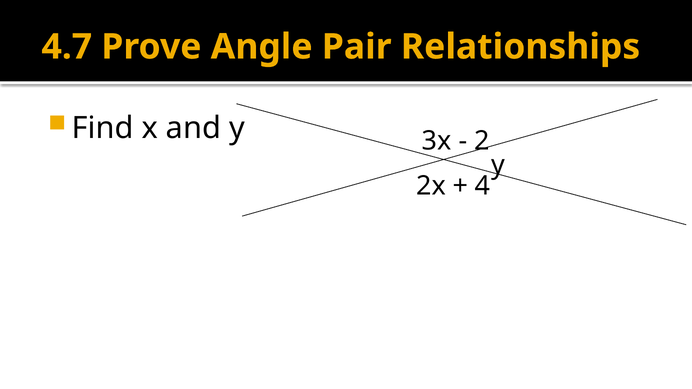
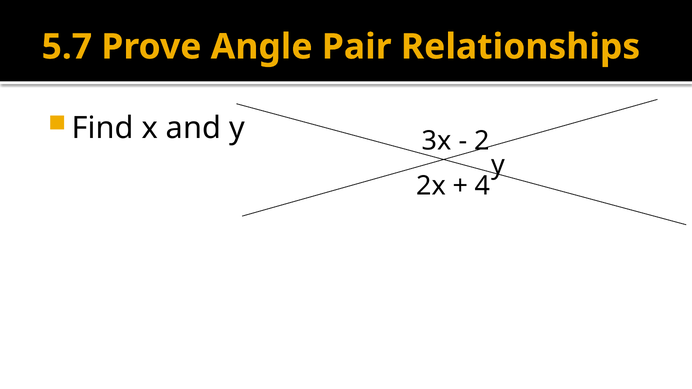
4.7: 4.7 -> 5.7 (67, 47)
